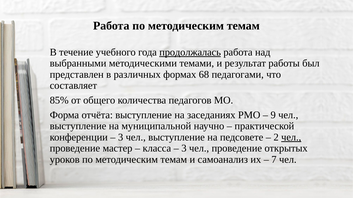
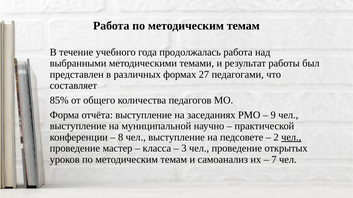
продолжалась underline: present -> none (190, 52)
68: 68 -> 27 (204, 75)
3: 3 -> 8 (121, 138)
